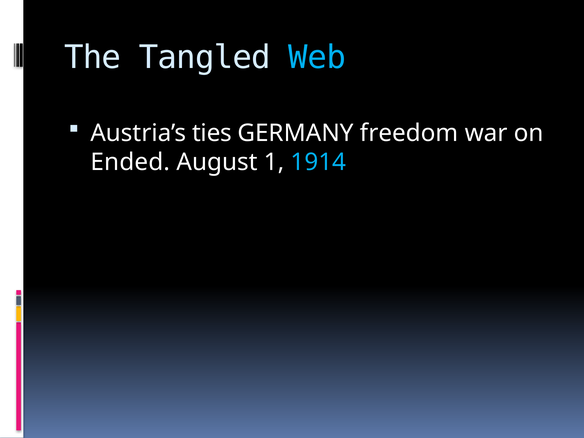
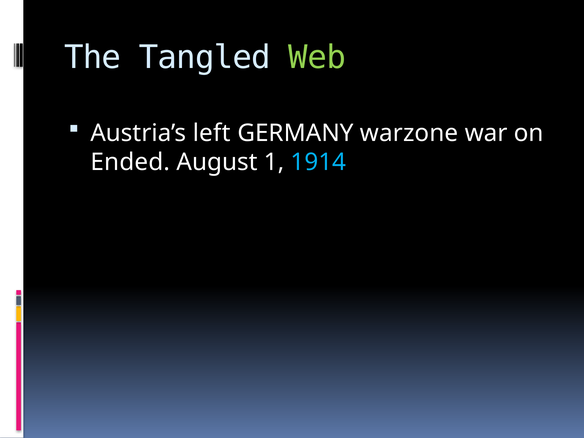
Web colour: light blue -> light green (317, 57)
ties: ties -> left (212, 133)
freedom: freedom -> warzone (409, 133)
